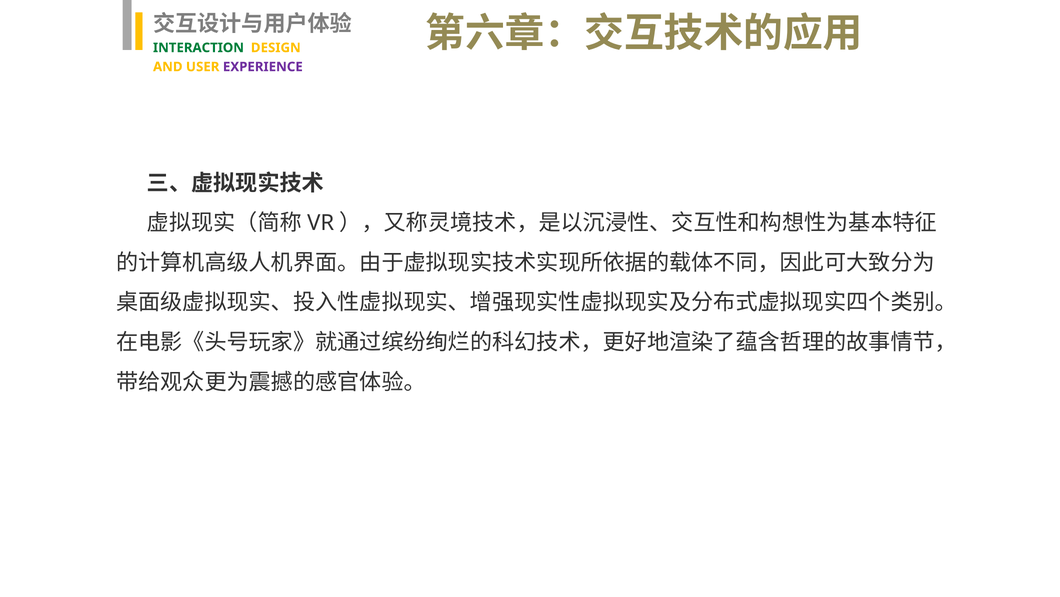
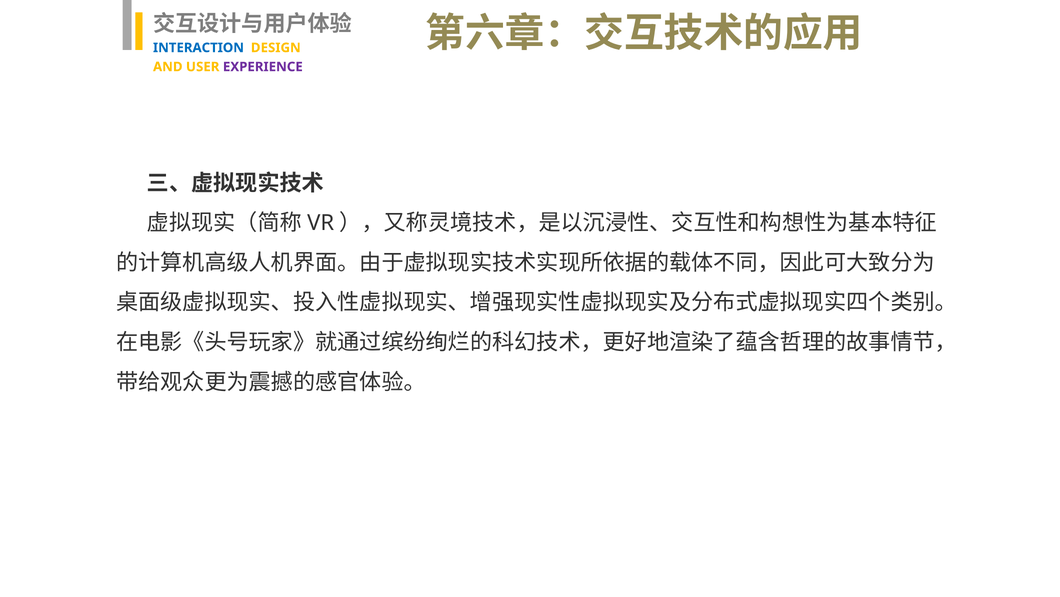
INTERACTION colour: green -> blue (199, 48)
